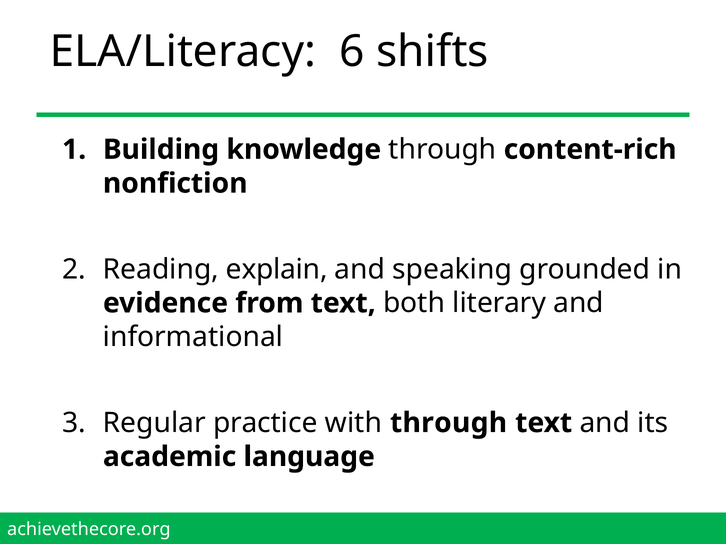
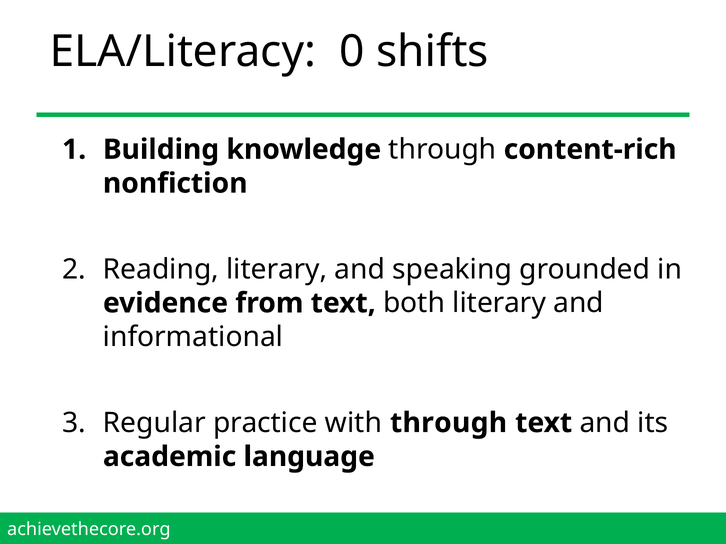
6: 6 -> 0 (352, 52)
Reading explain: explain -> literary (277, 269)
